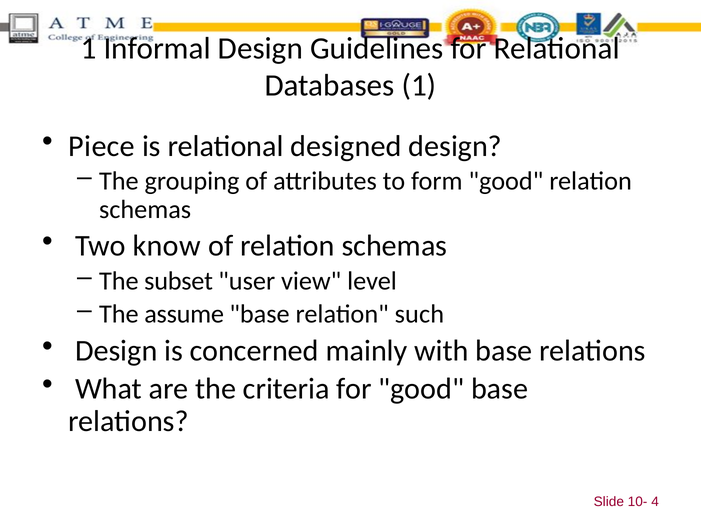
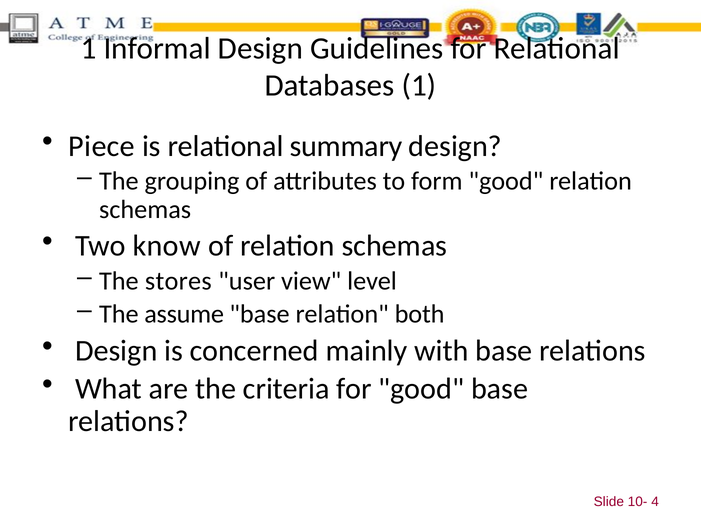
designed: designed -> summary (346, 146)
subset: subset -> stores (178, 281)
such: such -> both (420, 315)
